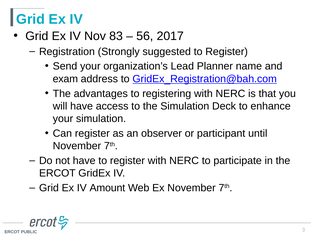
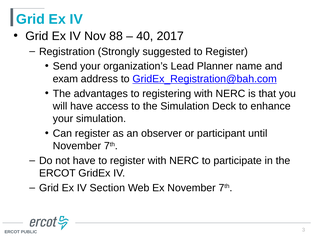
83: 83 -> 88 (116, 36)
56: 56 -> 40 (145, 36)
Amount: Amount -> Section (107, 188)
